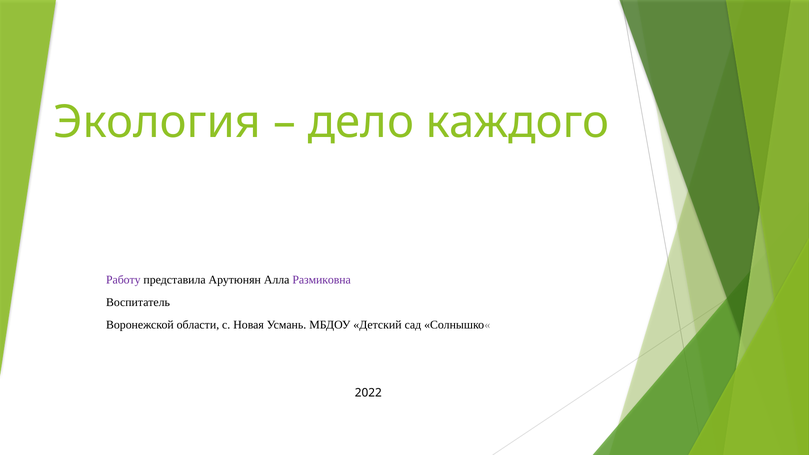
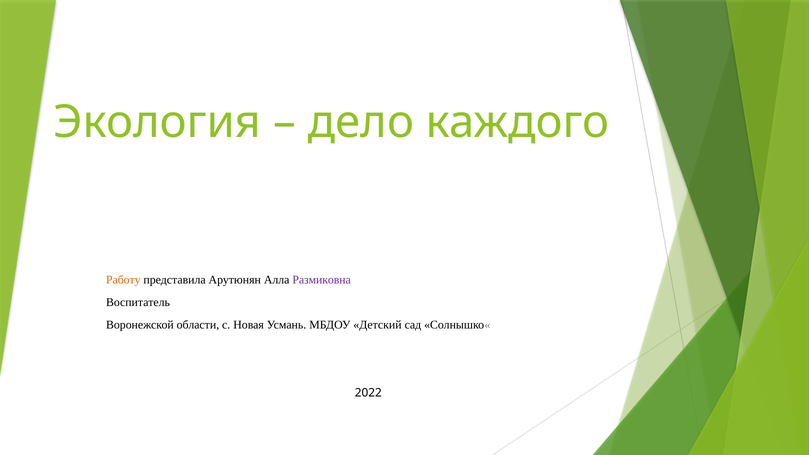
Работу colour: purple -> orange (123, 280)
